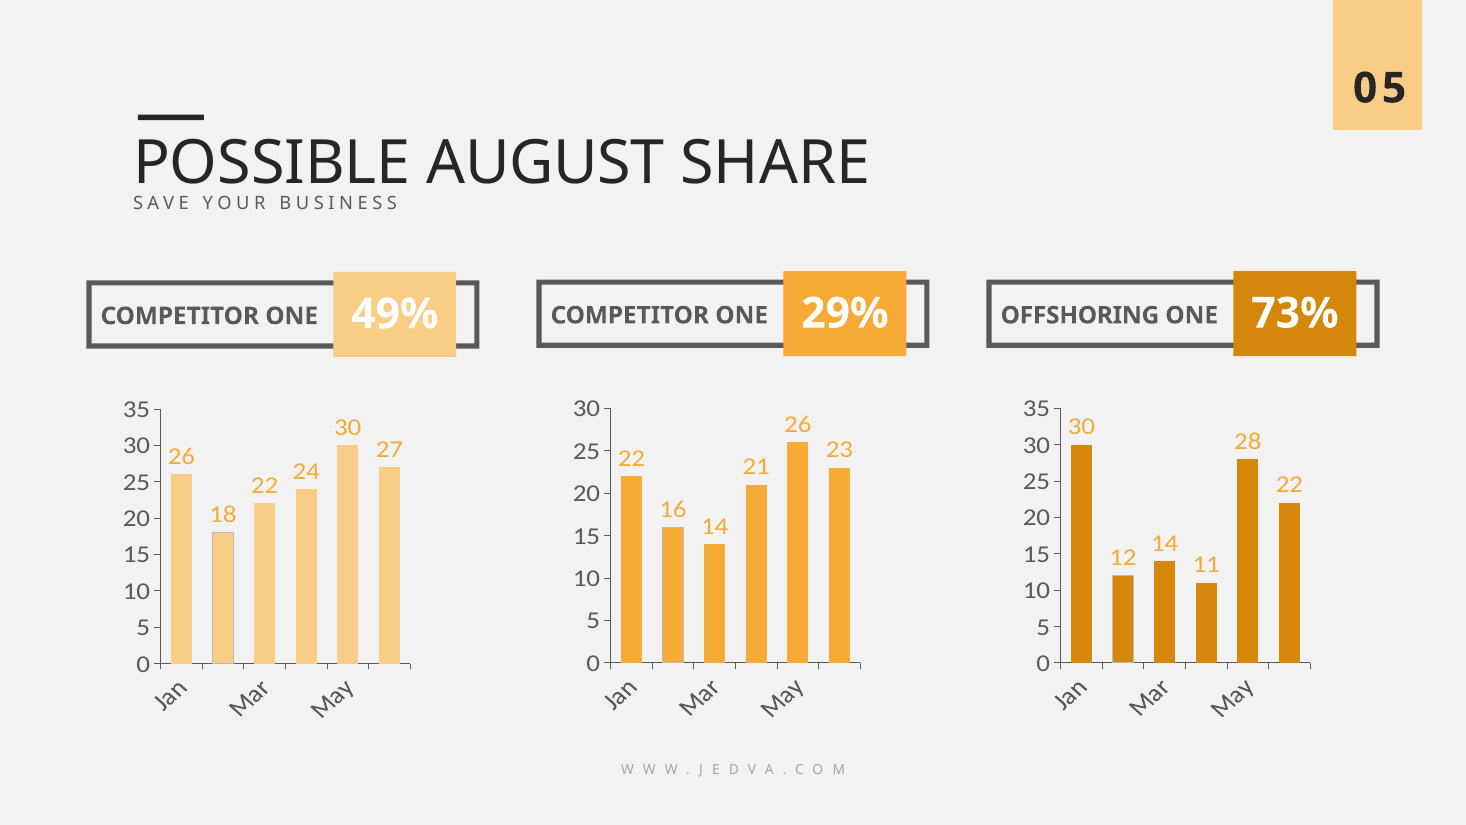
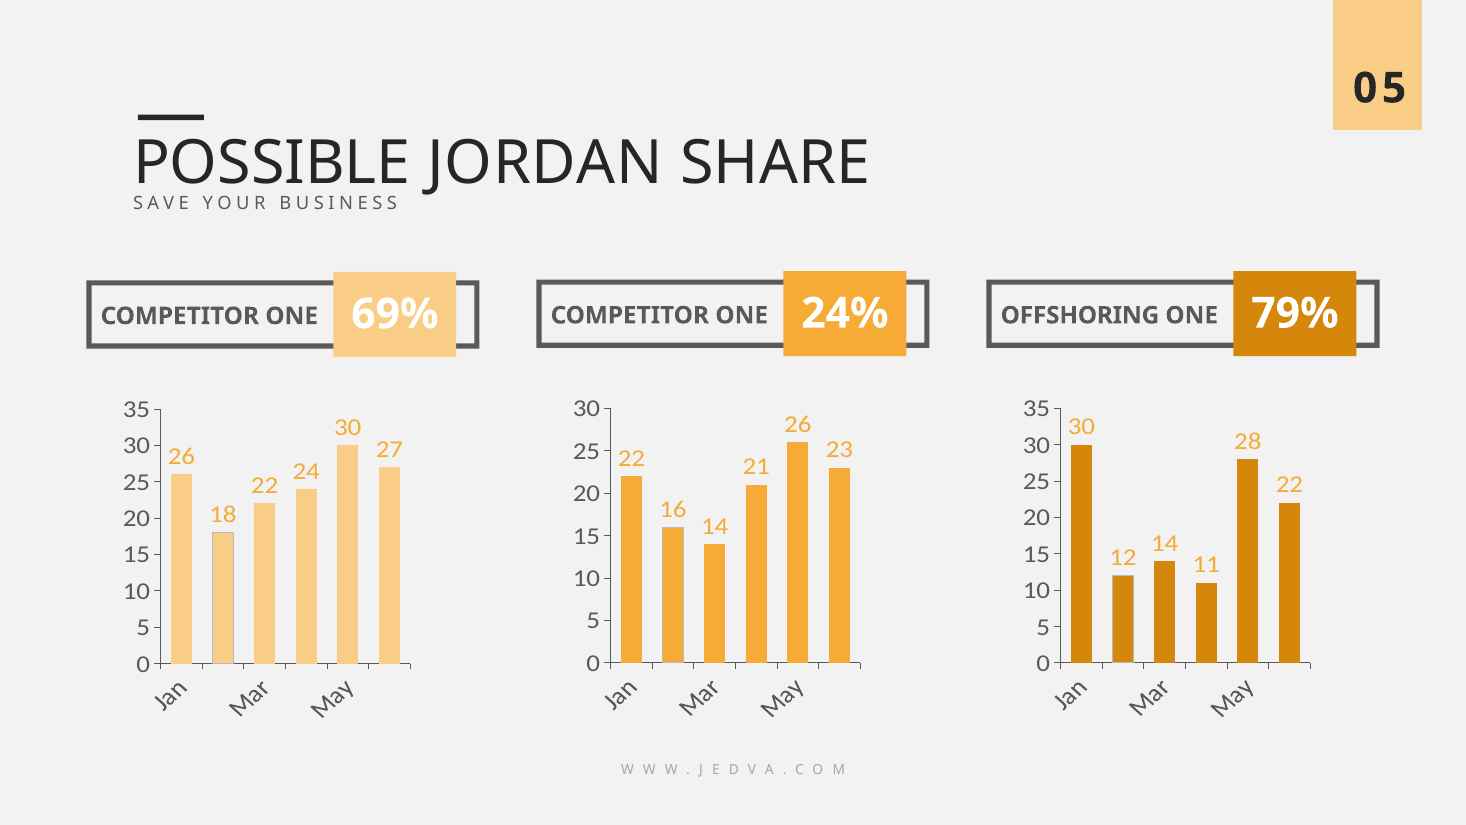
AUGUST: AUGUST -> JORDAN (545, 164)
29%: 29% -> 24% (845, 313)
73%: 73% -> 79% (1295, 313)
49%: 49% -> 69% (395, 314)
